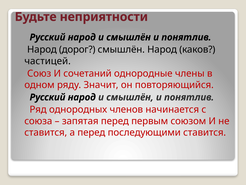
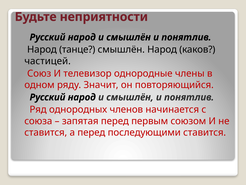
дорог: дорог -> танце (77, 49)
сочетаний: сочетаний -> телевизор (87, 73)
